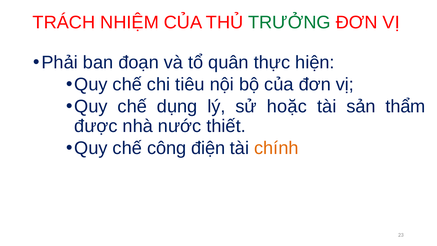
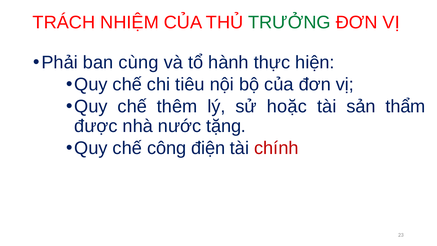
đoạn: đoạn -> cùng (138, 62)
quân: quân -> hành (228, 62)
dụng: dụng -> thêm (177, 106)
thiết: thiết -> tặng (226, 126)
chính colour: orange -> red (276, 148)
